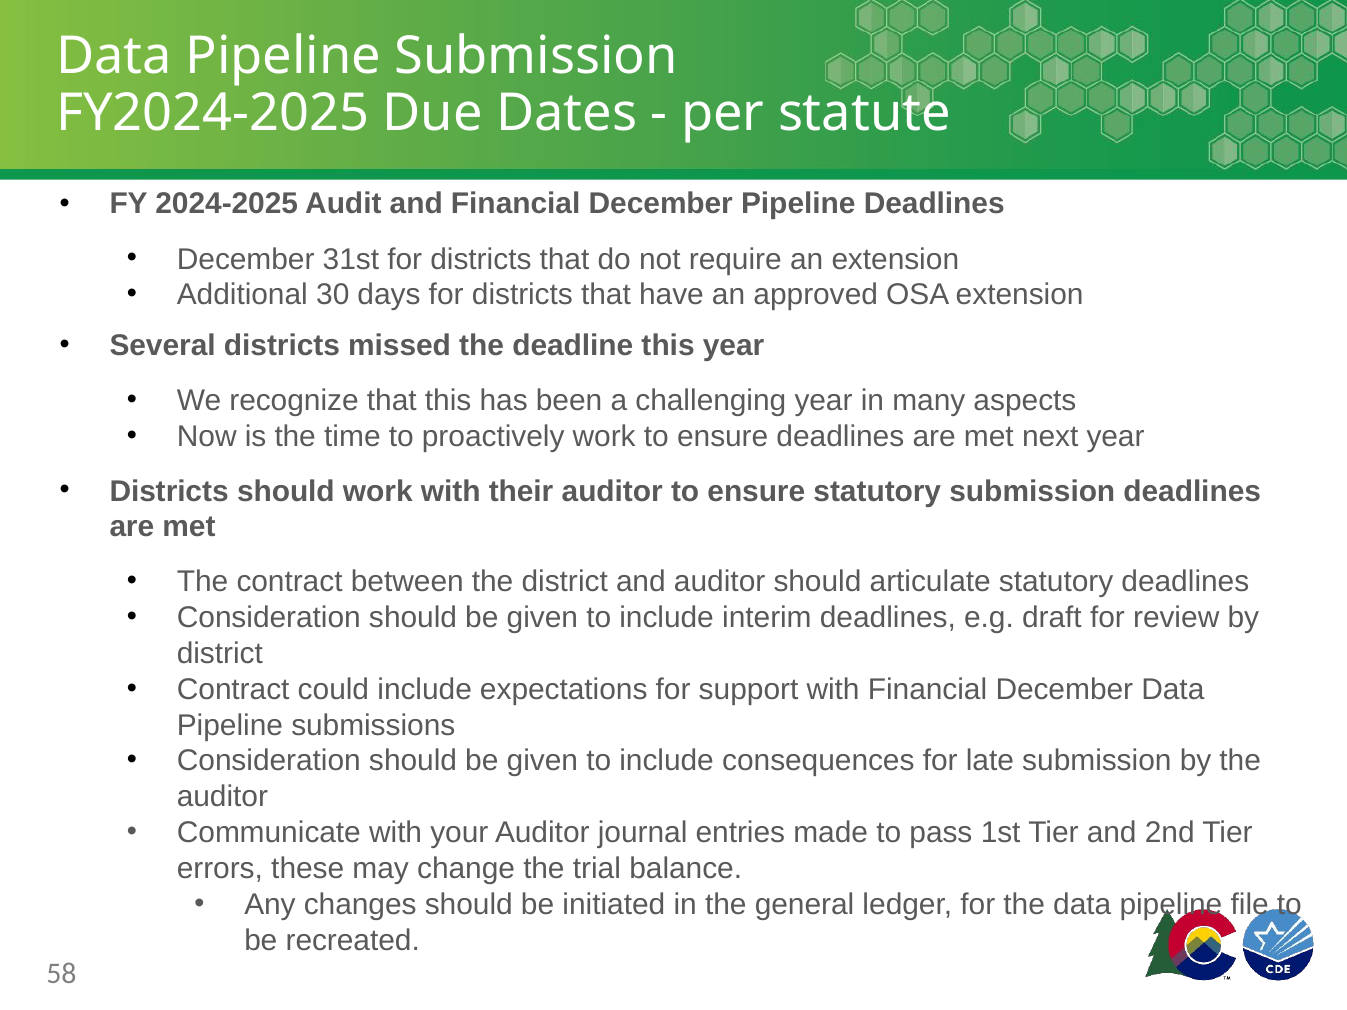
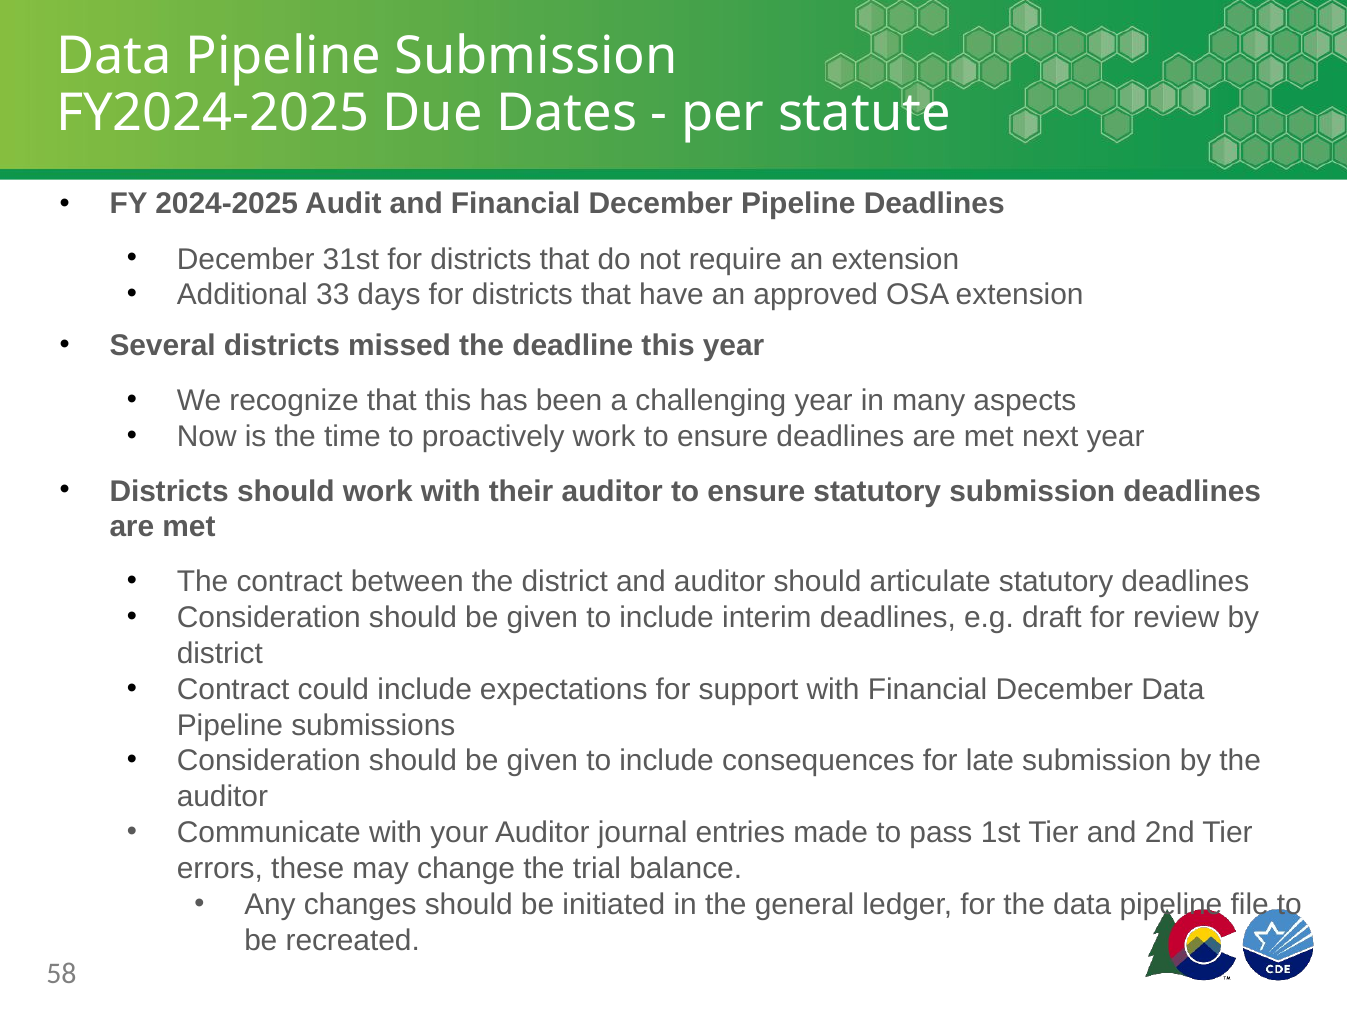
30: 30 -> 33 (333, 295)
